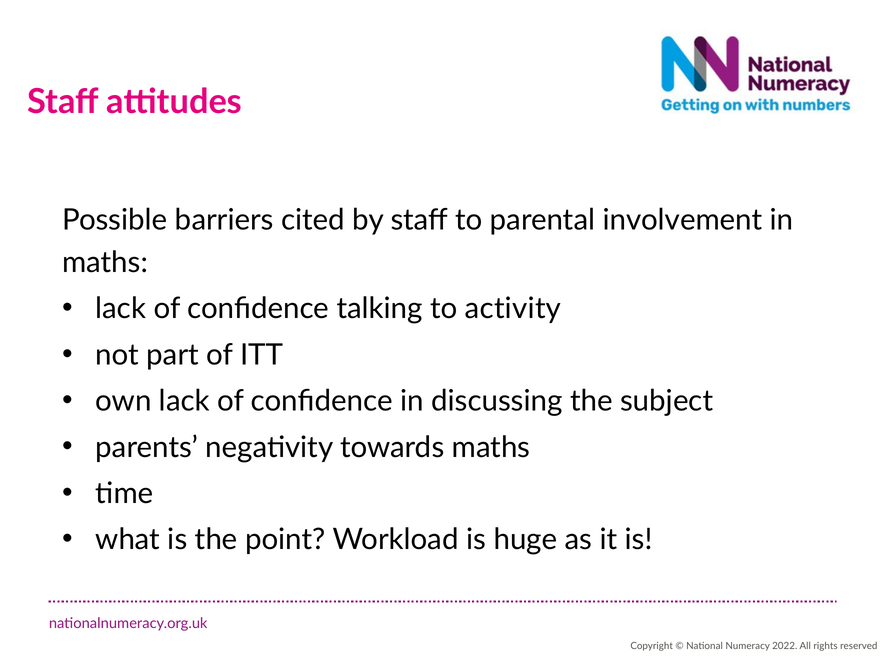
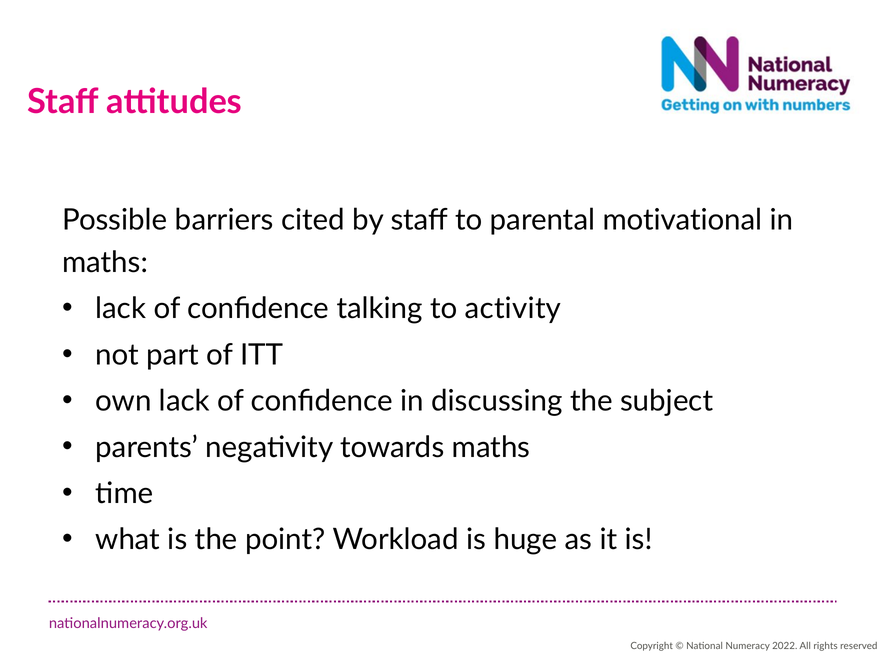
involvement: involvement -> motivational (683, 220)
